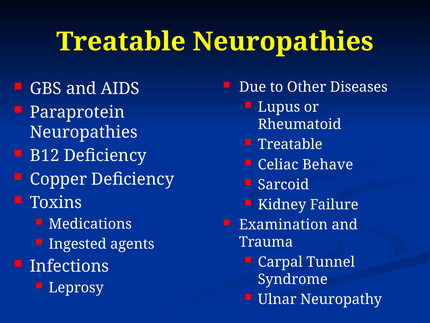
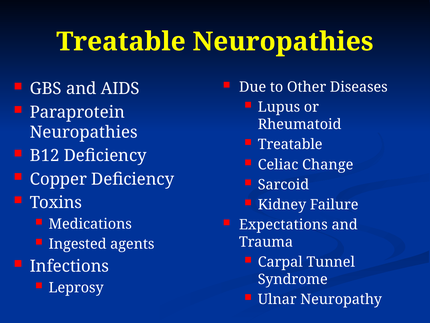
Behave: Behave -> Change (328, 164)
Examination: Examination -> Expectations (283, 225)
